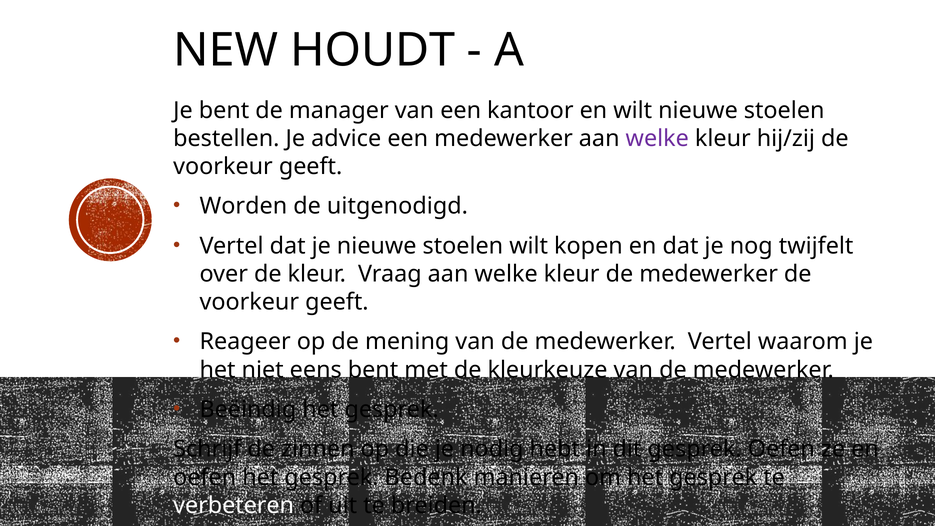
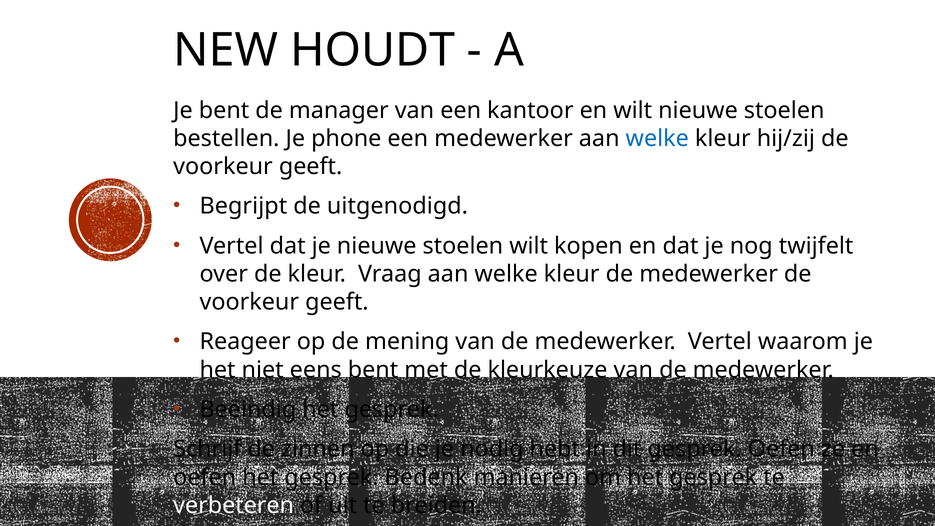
advice: advice -> phone (346, 138)
welke colour: purple -> blue (657, 138)
Worden: Worden -> Begrijpt (243, 206)
